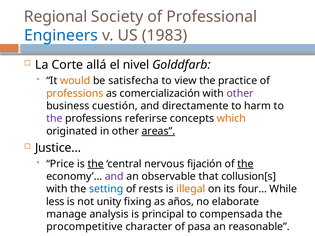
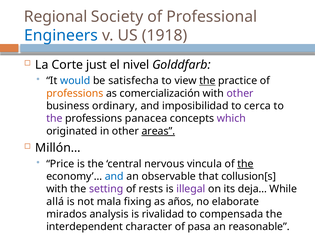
1983: 1983 -> 1918 (165, 35)
allá: allá -> just (97, 65)
would colour: orange -> blue (75, 81)
the underline: none -> present (207, 81)
cuestión: cuestión -> ordinary (115, 106)
directamente: directamente -> imposibilidad (195, 106)
harm: harm -> cerca (258, 106)
referirse: referirse -> panacea (146, 119)
which colour: orange -> purple (231, 119)
Justice…: Justice… -> Millón… (58, 148)
the underline: present -> none (96, 164)
fijación: fijación -> vincula (204, 164)
and colour: purple -> blue (114, 177)
setting colour: blue -> purple (106, 189)
illegal colour: orange -> purple (191, 189)
four…: four… -> deja… (252, 189)
less: less -> allá (55, 202)
unity: unity -> mala (109, 202)
manage: manage -> mirados (67, 214)
principal: principal -> rivalidad (163, 214)
procompetitive: procompetitive -> interdependent (85, 227)
